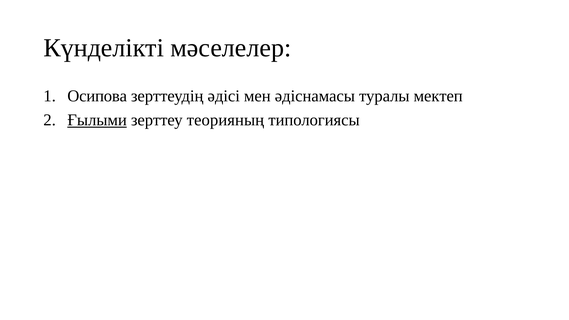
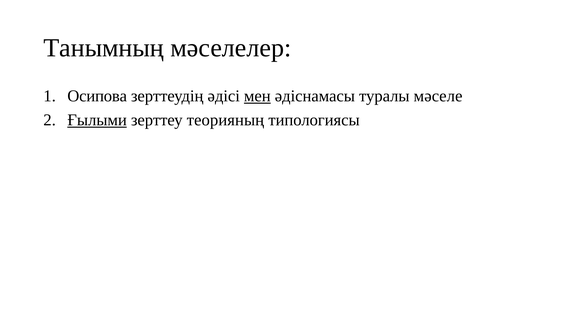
Күнделікті: Күнделікті -> Танымның (104, 48)
мен underline: none -> present (257, 96)
мектеп: мектеп -> мәселе (438, 96)
